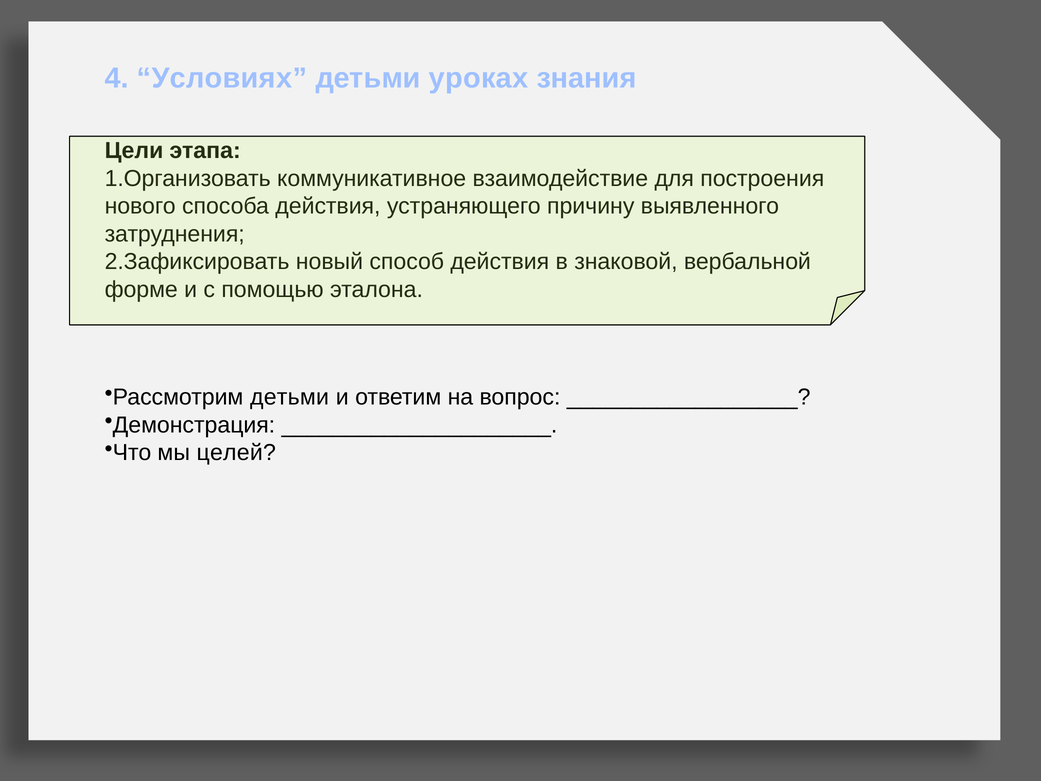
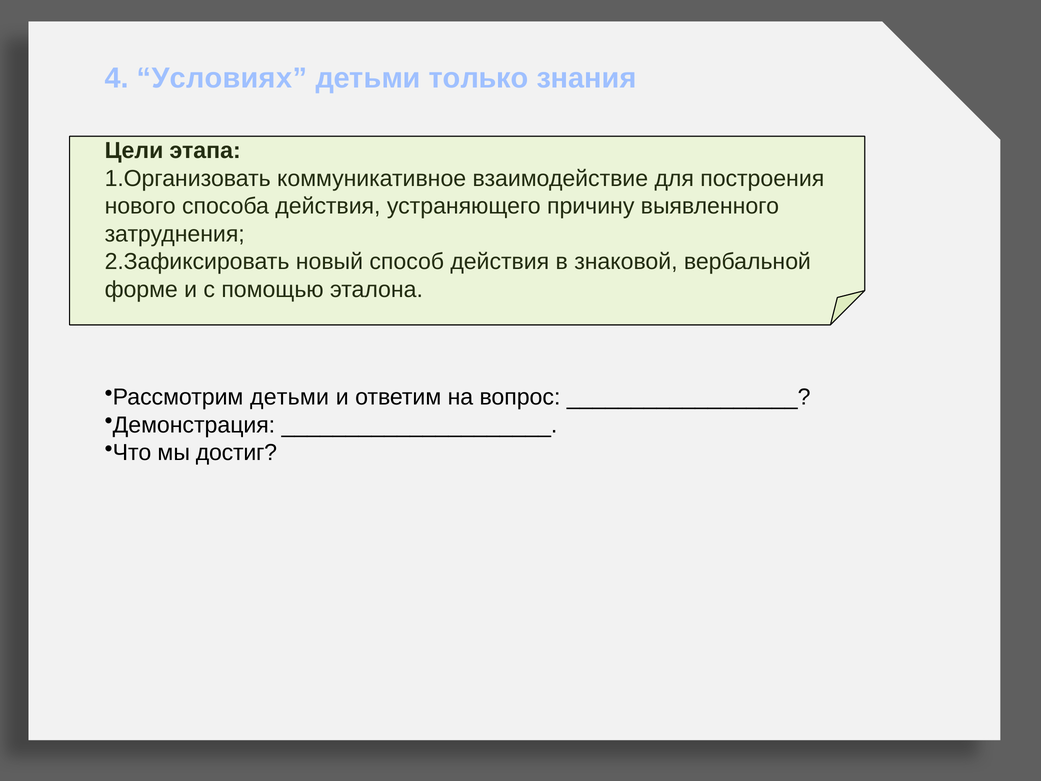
уроках: уроках -> только (479, 78)
целей: целей -> достиг (236, 453)
